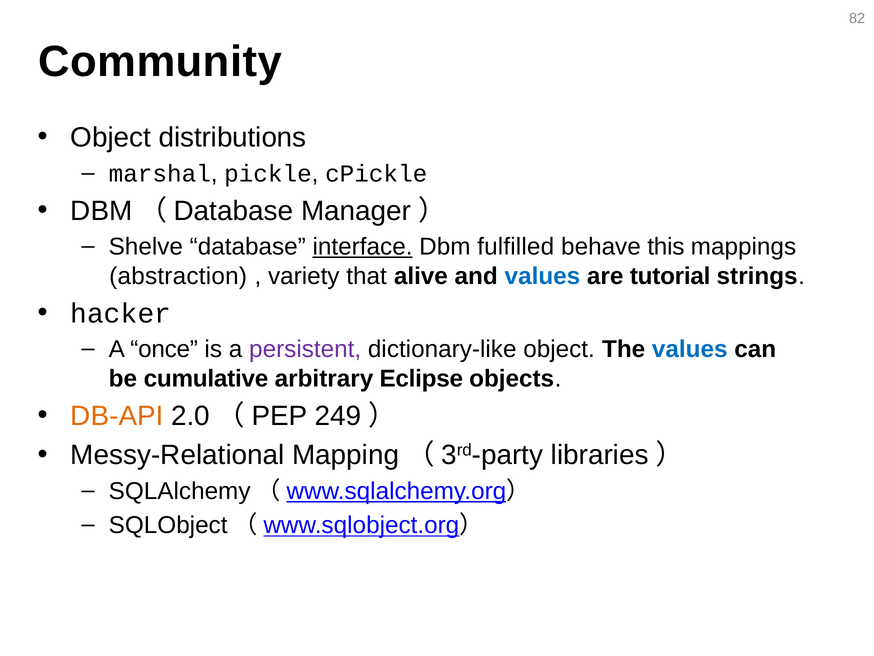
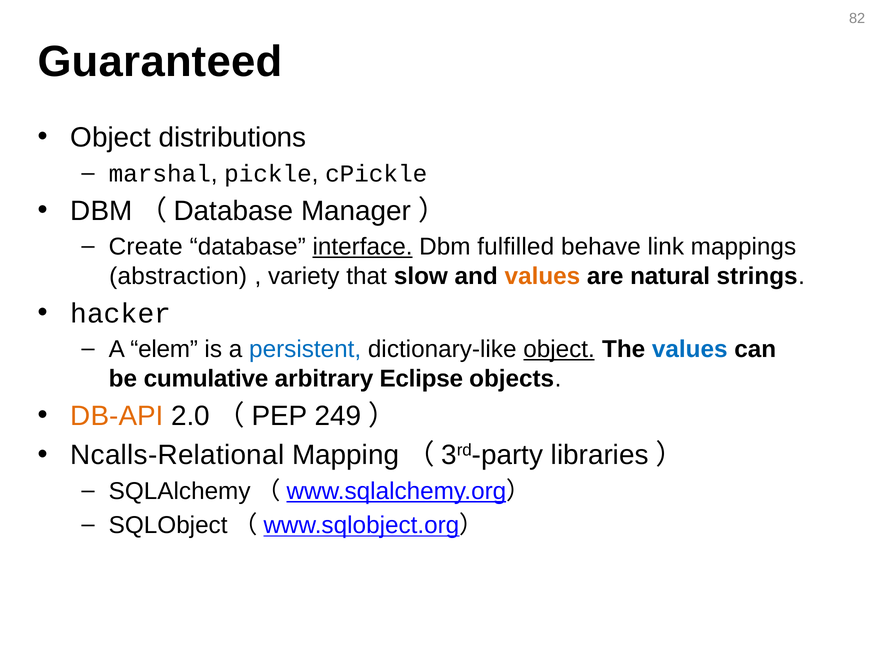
Community: Community -> Guaranteed (160, 62)
Shelve: Shelve -> Create (146, 247)
this: this -> link (666, 247)
alive: alive -> slow (421, 276)
values colour: blue -> orange (542, 276)
tutorial: tutorial -> natural (670, 276)
once: once -> elem (164, 349)
persistent colour: purple -> blue (305, 349)
object underline: none -> present (559, 349)
Messy-Relational: Messy-Relational -> Ncalls-Relational (177, 455)
